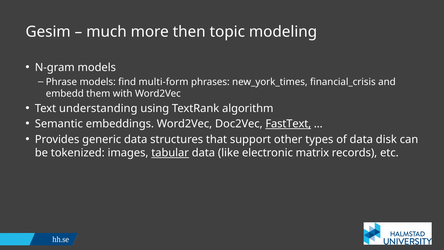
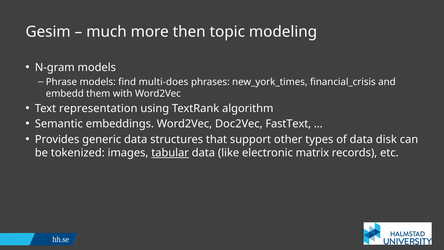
multi-form: multi-form -> multi-does (163, 82)
understanding: understanding -> representation (98, 108)
FastText underline: present -> none (288, 124)
